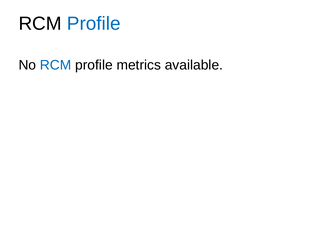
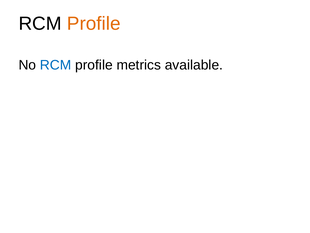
Profile colour: blue -> orange (94, 24)
